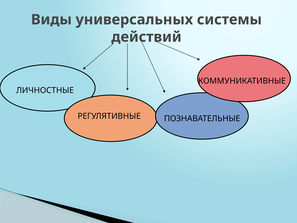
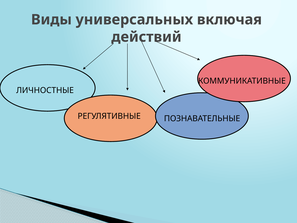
системы: системы -> включая (229, 20)
